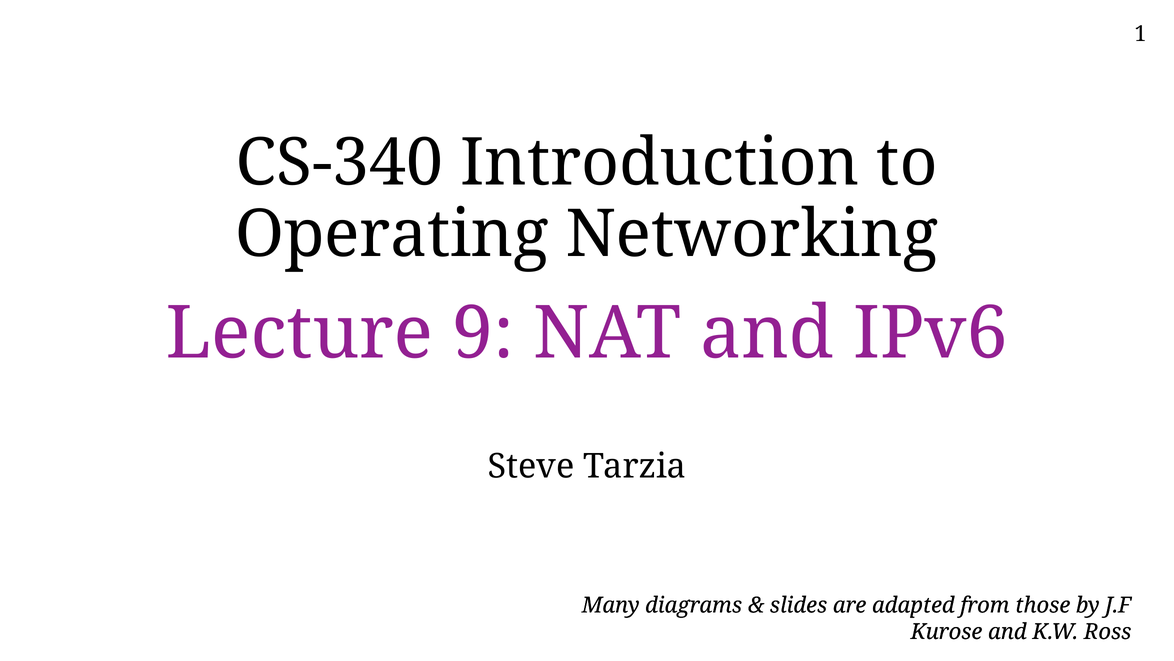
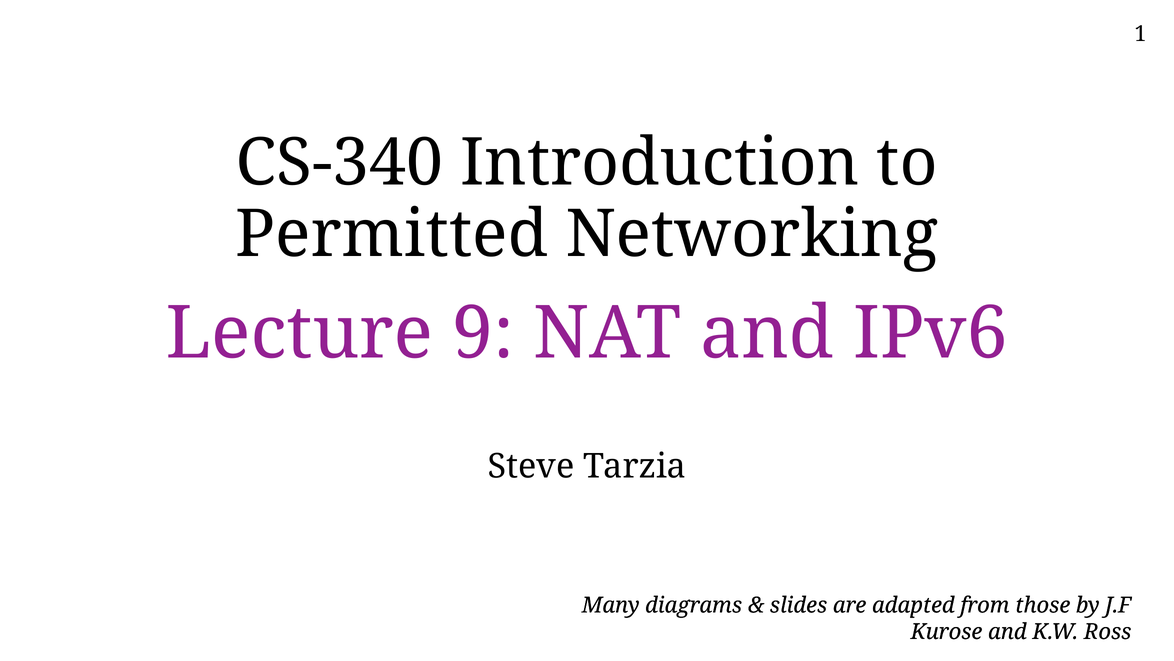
Operating: Operating -> Permitted (392, 234)
